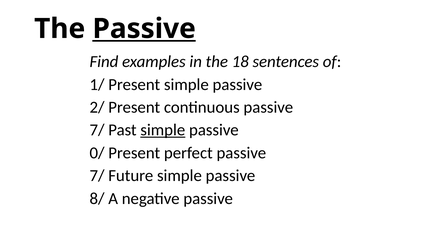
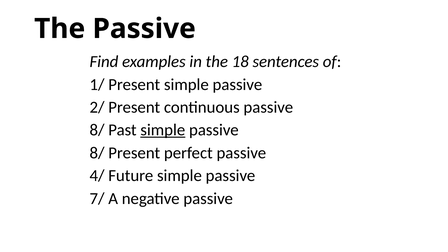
Passive underline: present -> none (144, 29)
7/: 7/ -> 8/ (97, 130)
0/: 0/ -> 8/ (97, 153)
7/: 7/ -> 4/ (97, 176)
8/: 8/ -> 7/ (97, 199)
